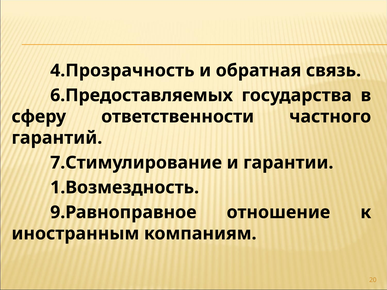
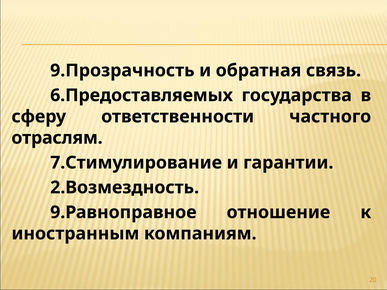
4.Прозрачность: 4.Прозрачность -> 9.Прозрачность (122, 71)
гарантий: гарантий -> отраслям (57, 138)
1.Возмездность: 1.Возмездность -> 2.Возмездность (125, 188)
